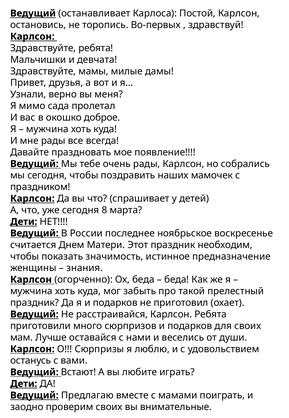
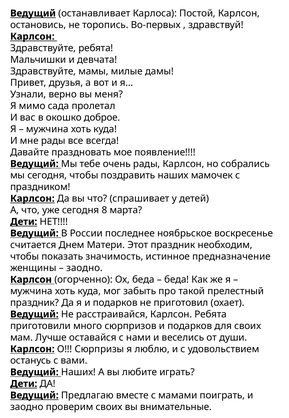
знания: знания -> заодно (85, 268)
Ведущий Встают: Встают -> Наших (78, 372)
